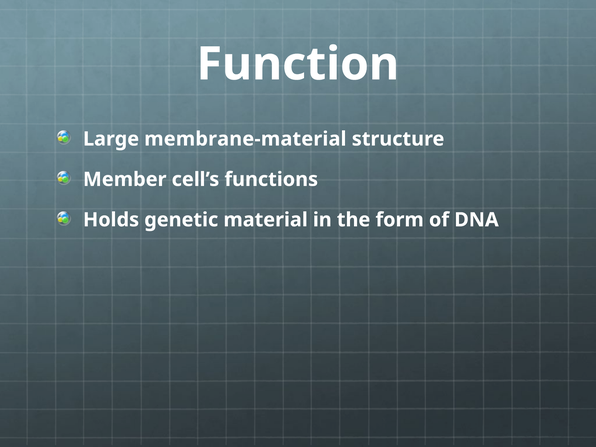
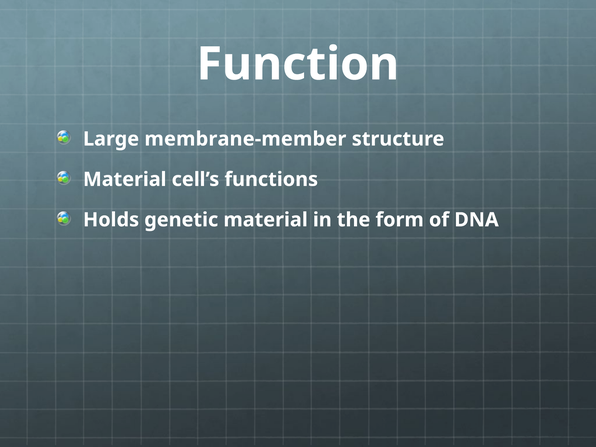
membrane-material: membrane-material -> membrane-member (245, 139)
Member: Member -> Material (125, 179)
